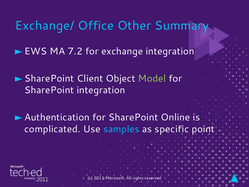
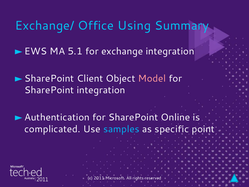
Other: Other -> Using (134, 25)
7.2: 7.2 -> 5.1 (75, 51)
Model colour: light green -> pink (152, 78)
